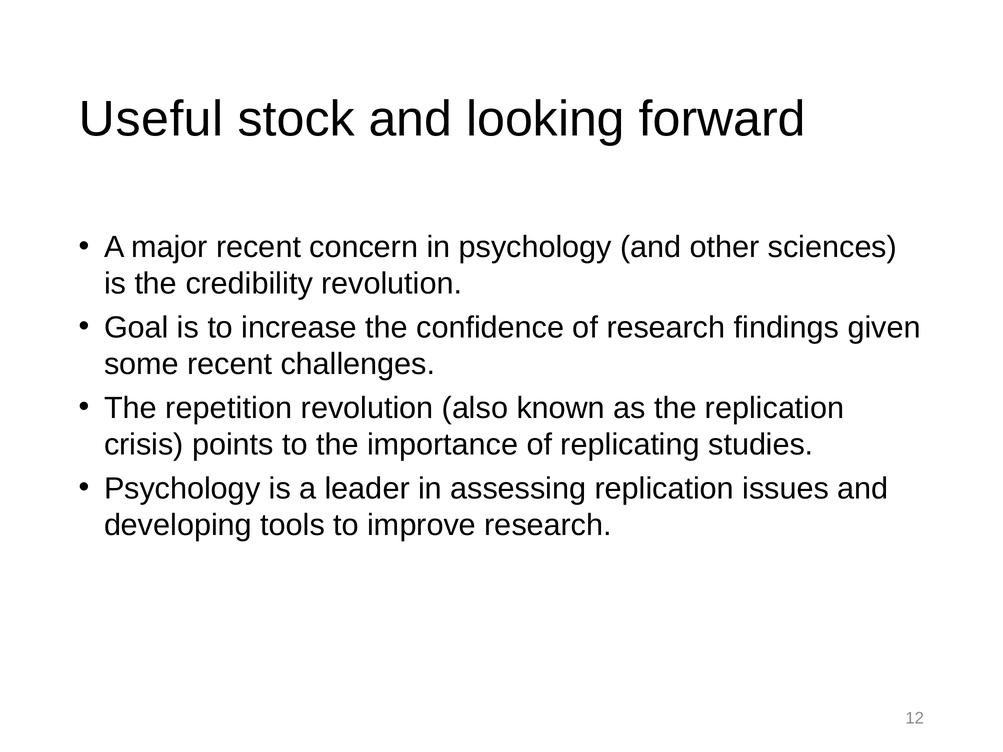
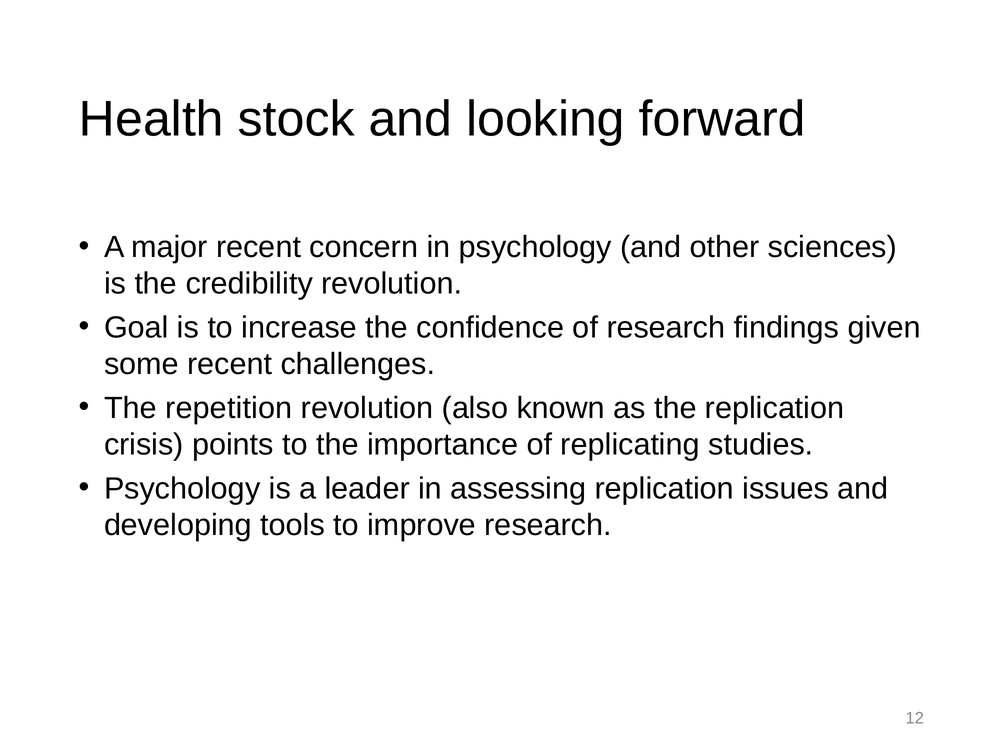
Useful: Useful -> Health (151, 119)
